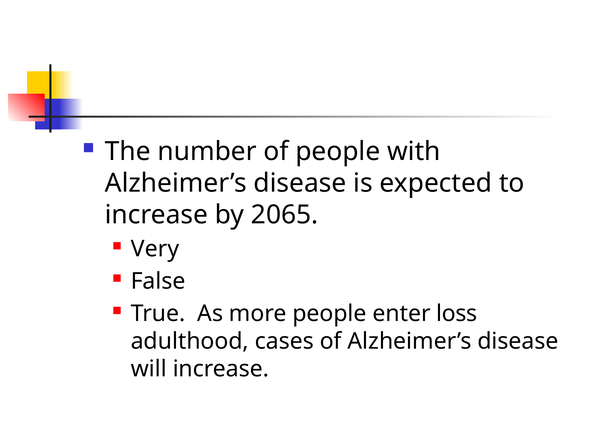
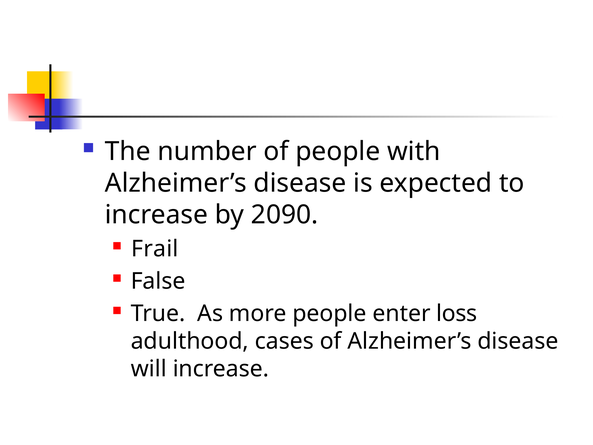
2065: 2065 -> 2090 (285, 215)
Very: Very -> Frail (155, 249)
